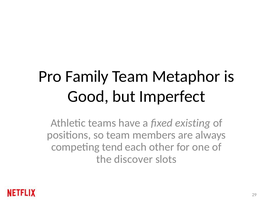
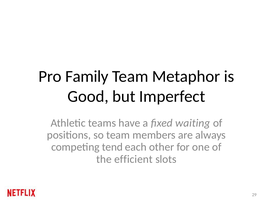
existing: existing -> waiting (193, 123)
discover: discover -> efficient (133, 160)
